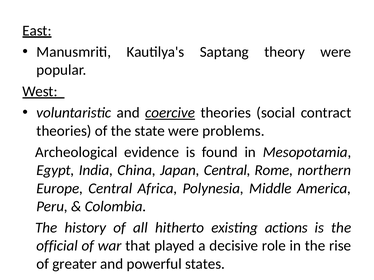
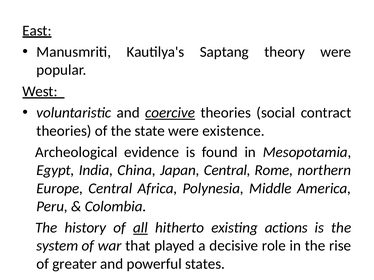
problems: problems -> existence (233, 131)
all underline: none -> present (140, 228)
official: official -> system (57, 246)
